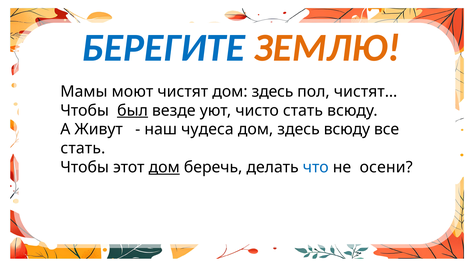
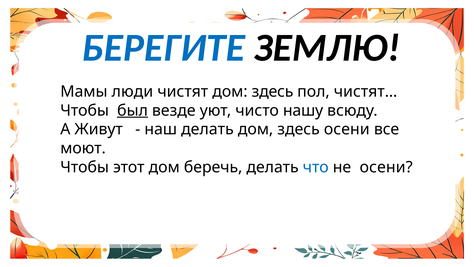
ЗЕМЛЮ colour: orange -> black (327, 48)
моют: моют -> люди (132, 91)
чисто стать: стать -> нашу (303, 110)
наш чудеса: чудеса -> делать (207, 129)
здесь всюду: всюду -> осени (347, 129)
стать: стать -> моют (83, 148)
дом underline: present -> none (164, 167)
